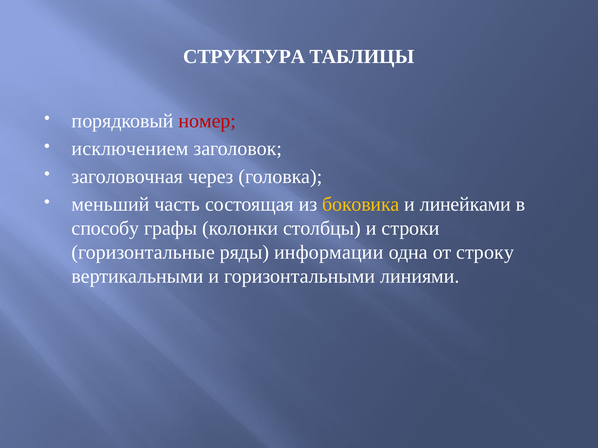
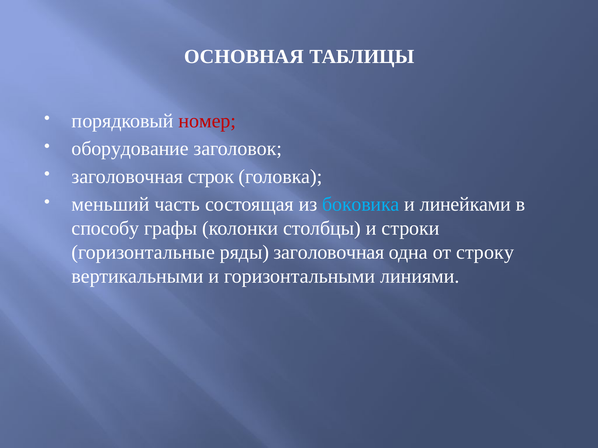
СТРУКТУРА: СТРУКТУРА -> ОСНОВНАЯ (244, 57)
исключением: исключением -> оборудование (130, 149)
через: через -> строк (211, 177)
боковика colour: yellow -> light blue (361, 205)
ряды информации: информации -> заголовочная (329, 252)
